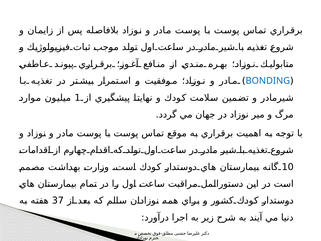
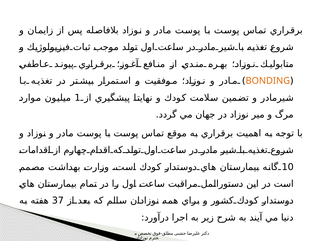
BONDING colour: blue -> orange (268, 81)
